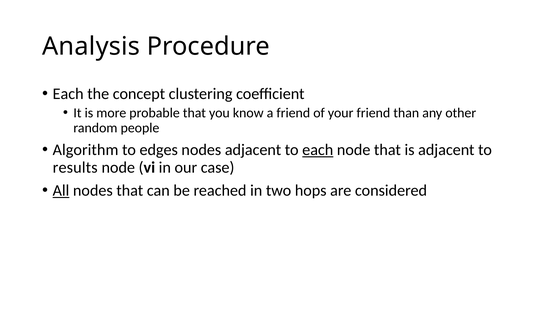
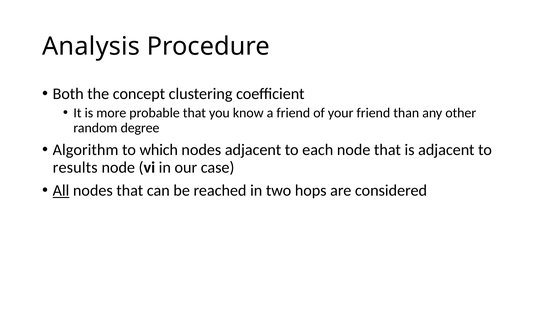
Each: Each -> Both (68, 94)
people: people -> degree (140, 128)
edges: edges -> which (159, 150)
each underline: present -> none (318, 150)
